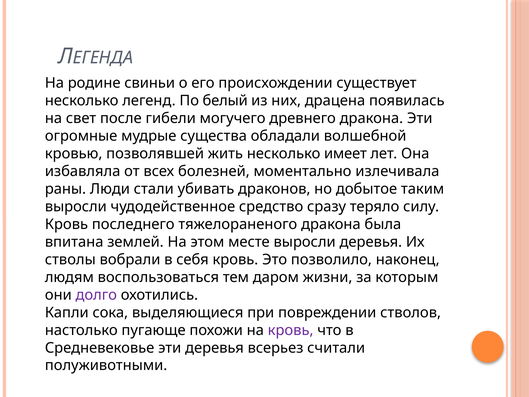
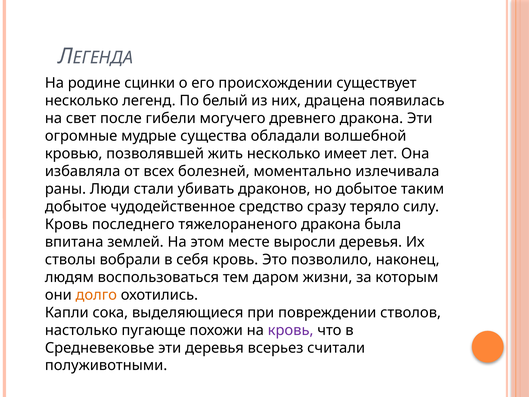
свиньи: свиньи -> сцинки (150, 83)
выросли: выросли -> добытое (76, 206)
долго colour: purple -> orange (96, 295)
